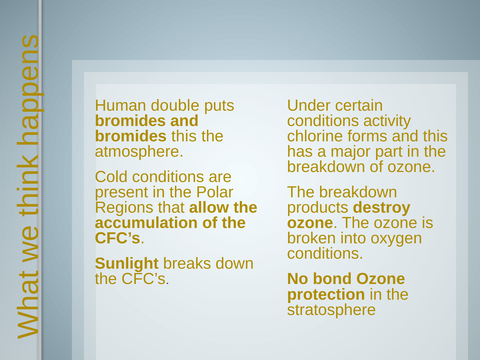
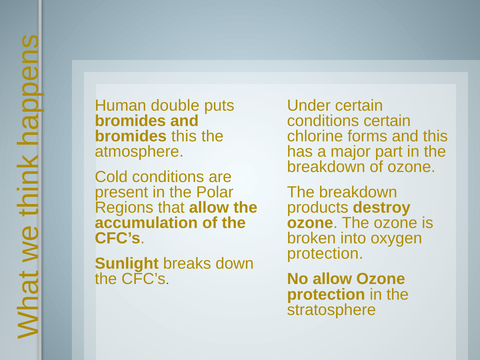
conditions activity: activity -> certain (387, 121)
conditions: conditions -> protection (325, 254)
No bond: bond -> allow (332, 279)
